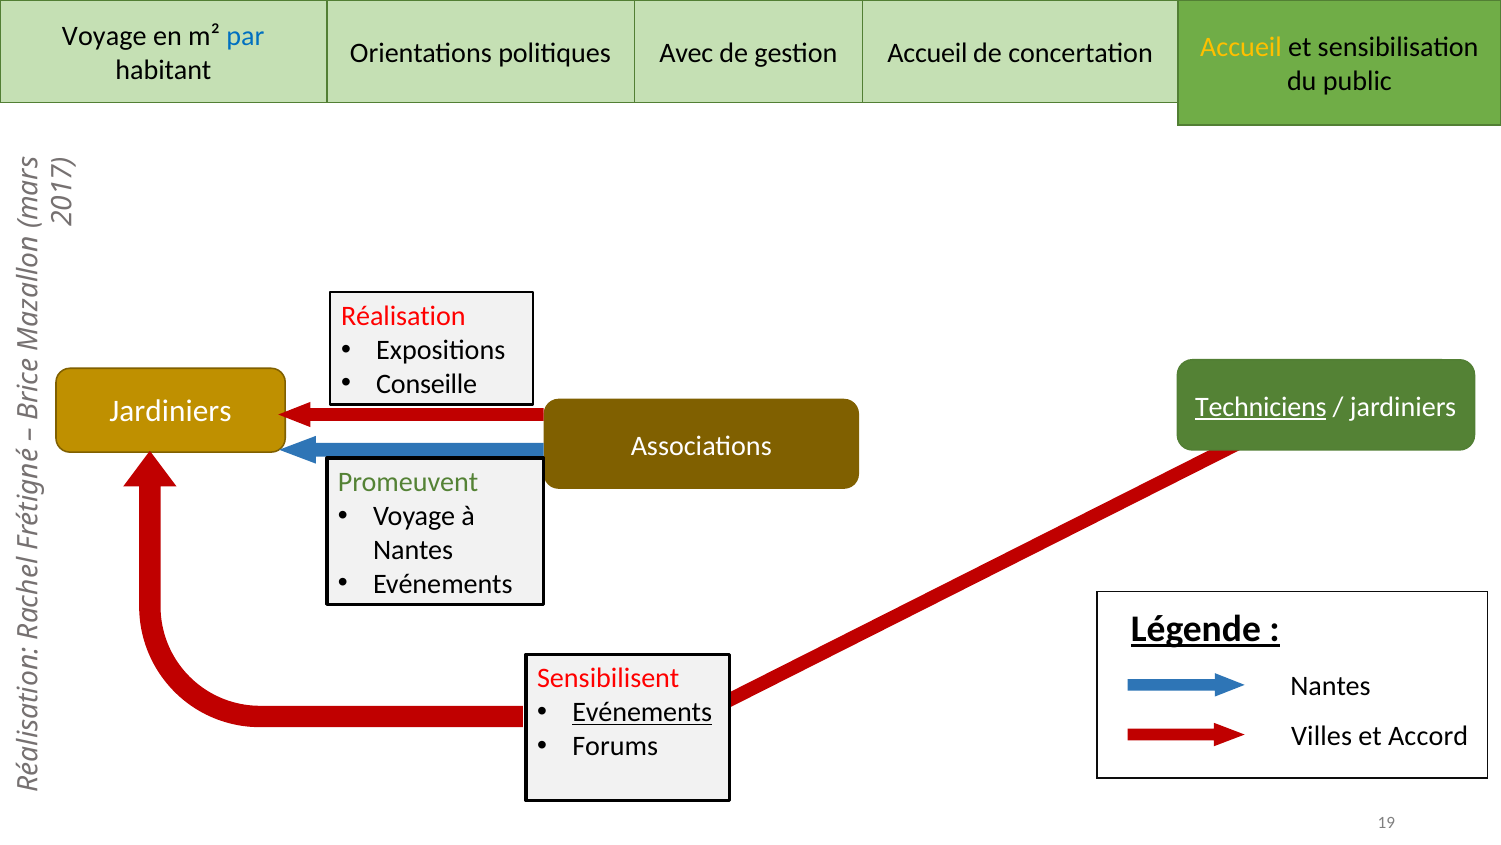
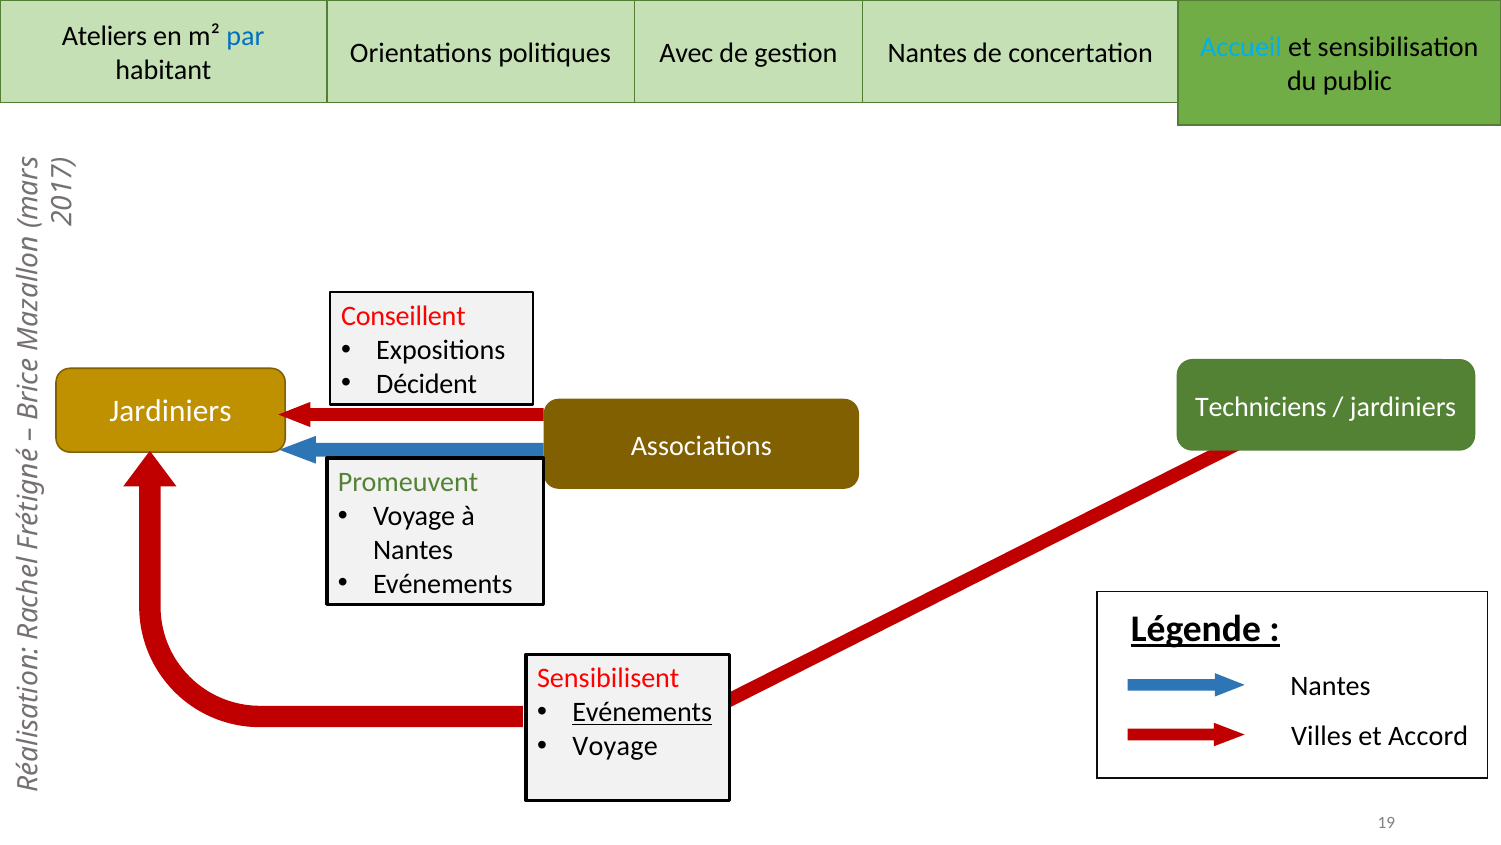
Voyage: Voyage -> Ateliers (104, 36)
gestion Accueil: Accueil -> Nantes (927, 53)
Accueil colour: yellow -> light blue (1241, 47)
Réalisation: Réalisation -> Conseillent (403, 316)
Conseille: Conseille -> Décident (427, 384)
Techniciens underline: present -> none (1261, 406)
Forums: Forums -> Voyage (615, 746)
